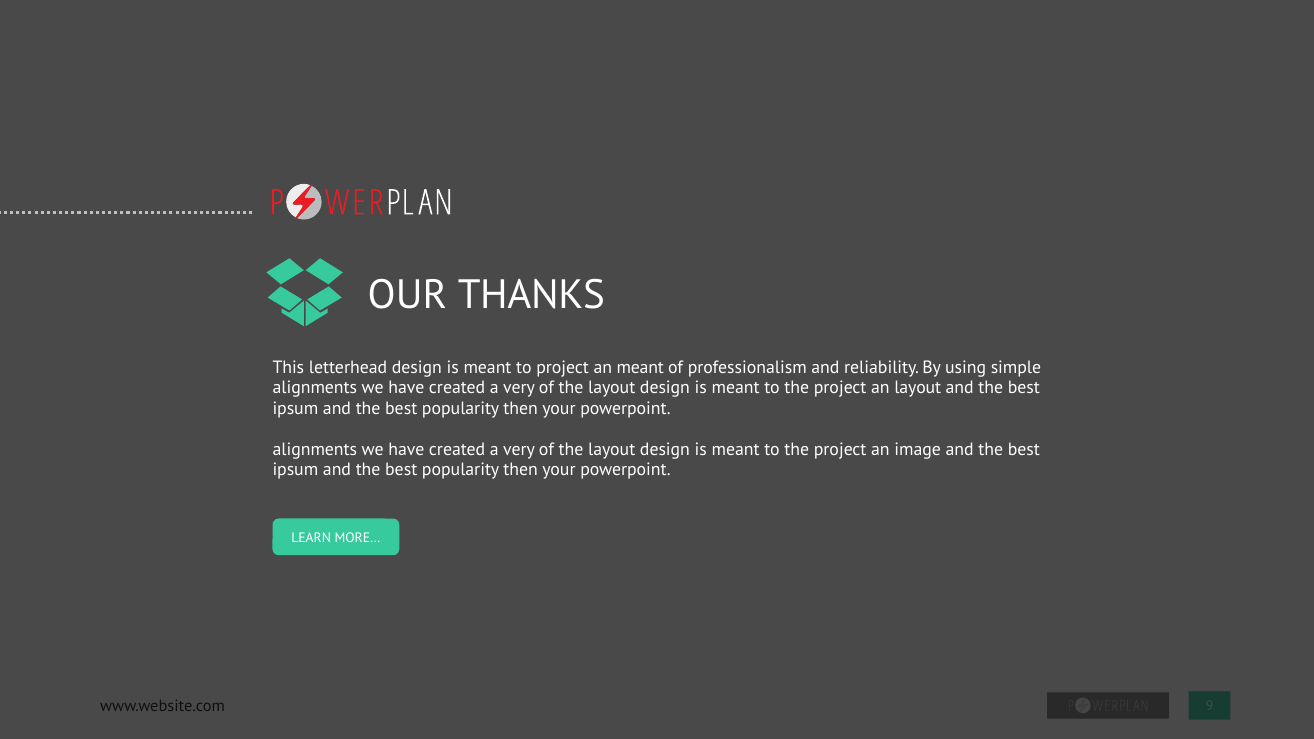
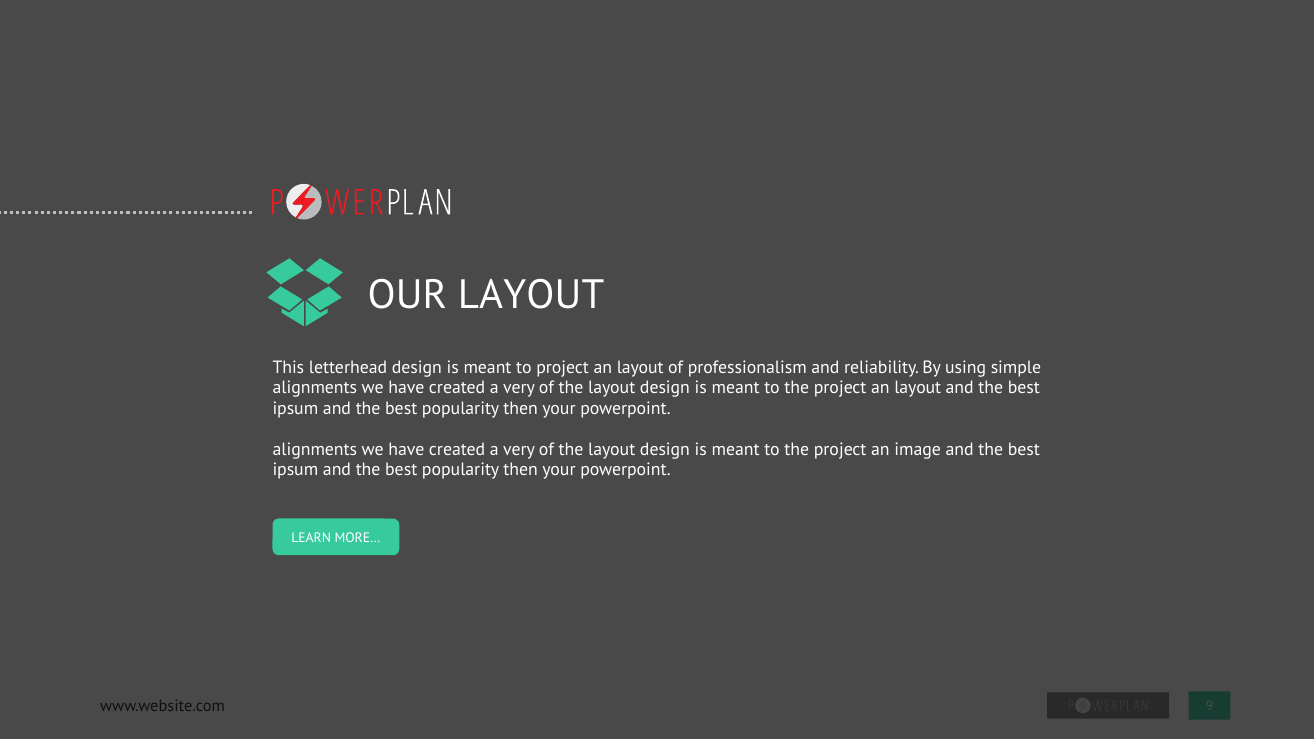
OUR THANKS: THANKS -> LAYOUT (531, 295)
to project an meant: meant -> layout (640, 367)
